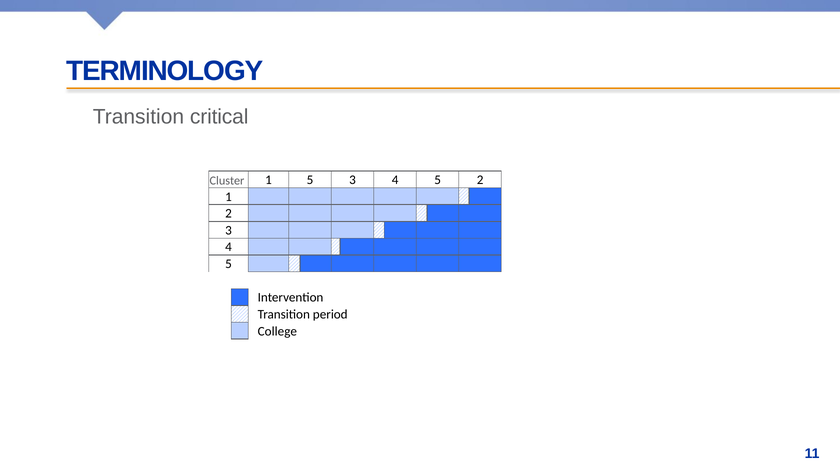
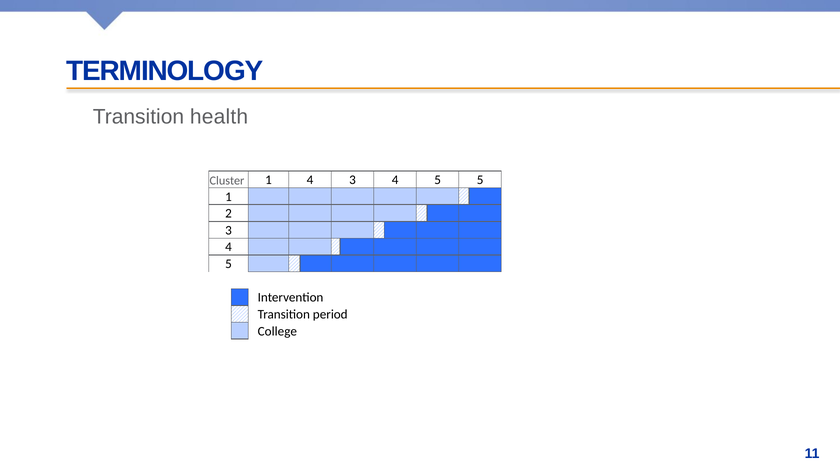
critical: critical -> health (219, 116)
1 5: 5 -> 4 (310, 180)
5 2: 2 -> 5 (480, 180)
